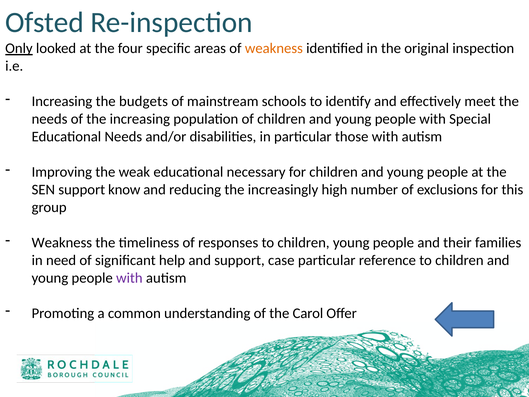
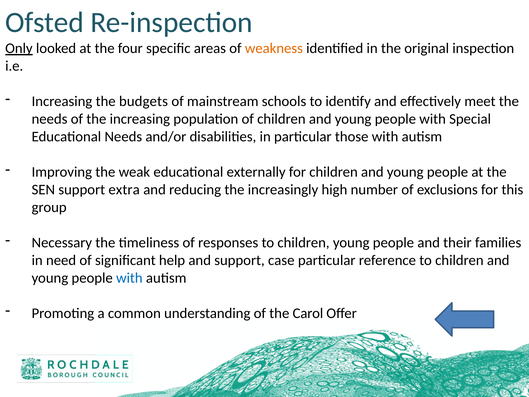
necessary: necessary -> externally (256, 172)
know: know -> extra (124, 189)
Weakness: Weakness -> Necessary (62, 242)
with colour: purple -> blue (129, 278)
